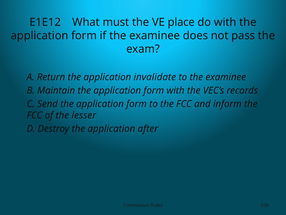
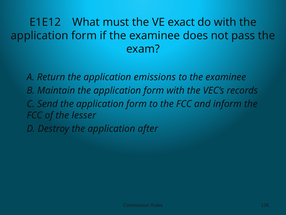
place: place -> exact (181, 22)
invalidate: invalidate -> emissions (155, 77)
